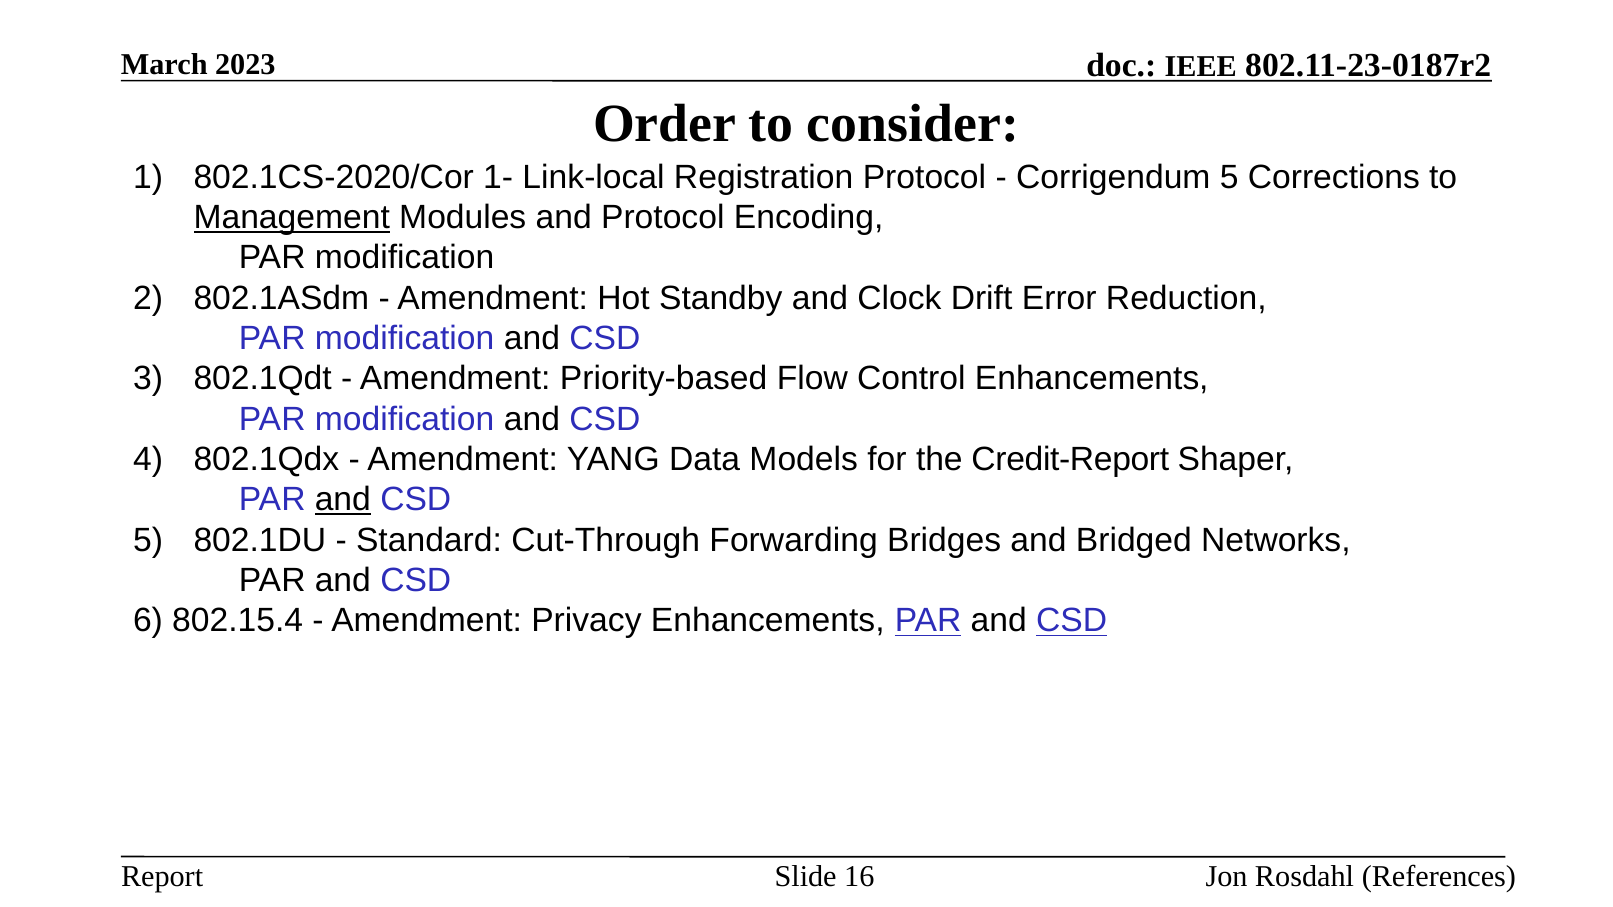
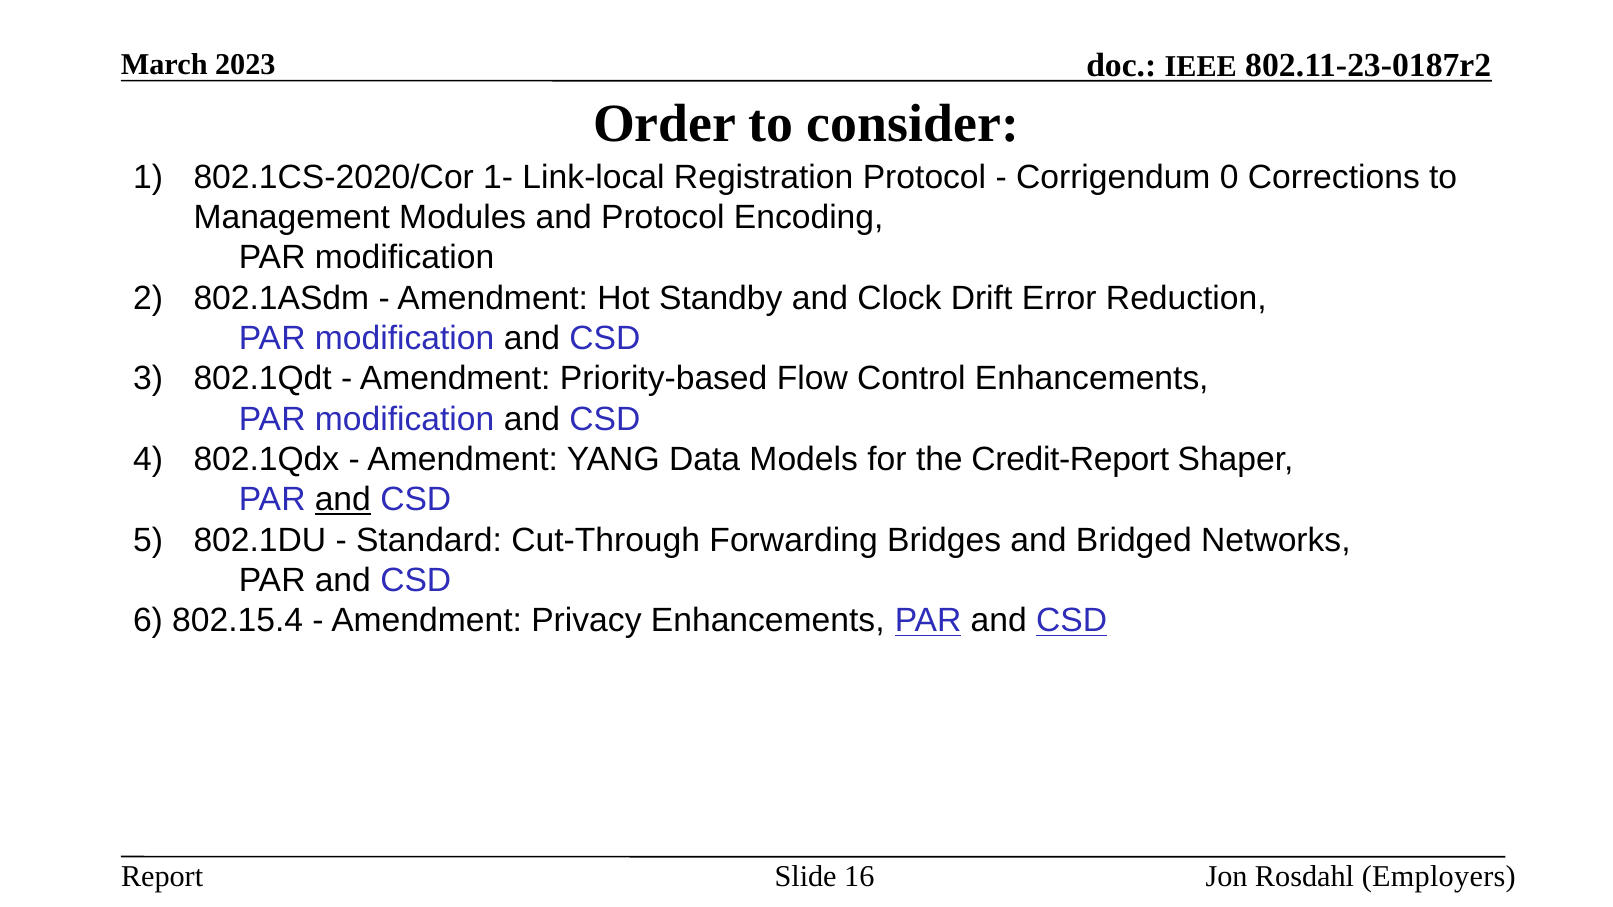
Corrigendum 5: 5 -> 0 (1229, 177)
Management underline: present -> none (292, 218)
References: References -> Employers (1439, 877)
